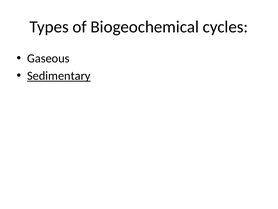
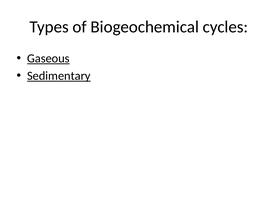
Gaseous underline: none -> present (48, 58)
